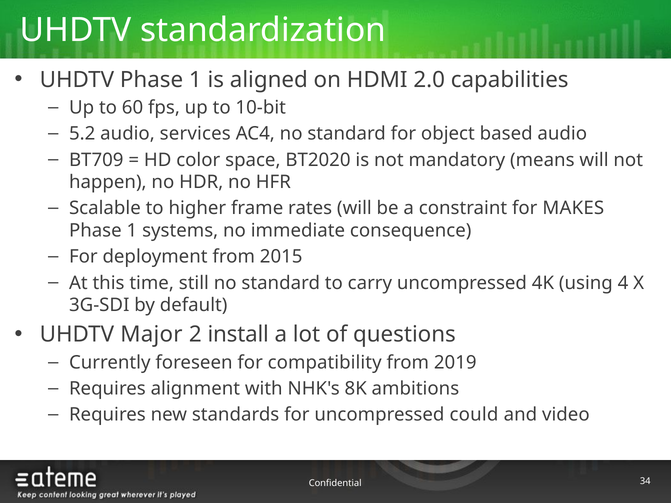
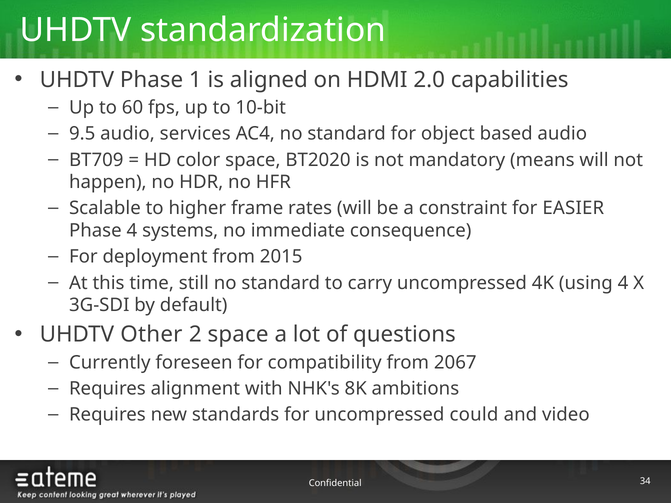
5.2: 5.2 -> 9.5 (82, 134)
MAKES: MAKES -> EASIER (573, 208)
1: 1 -> 4 (132, 231)
Major: Major -> Other (151, 335)
2 install: install -> space (238, 335)
2019: 2019 -> 2067 (455, 363)
